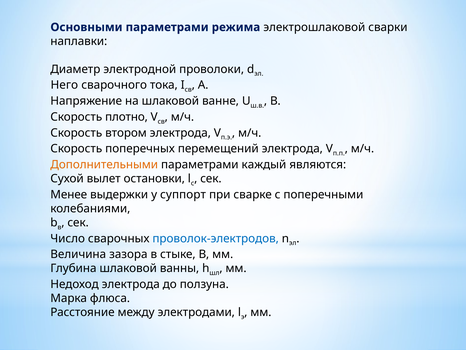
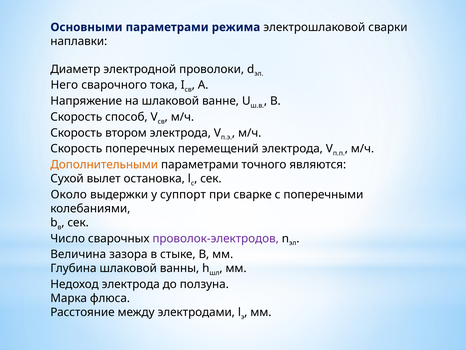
плотно: плотно -> способ (126, 117)
каждый: каждый -> точного (264, 164)
остановки: остановки -> остановка (154, 178)
Менее: Менее -> Около (69, 194)
проволок-электродов colour: blue -> purple (216, 238)
